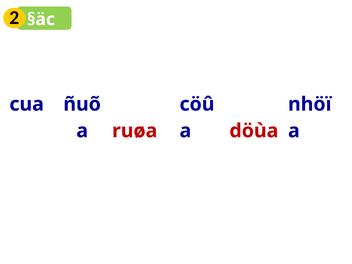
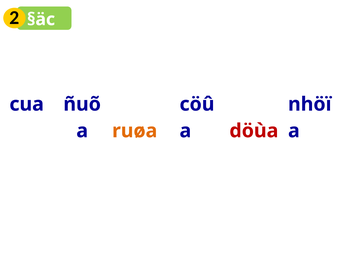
ruøa colour: red -> orange (135, 131)
